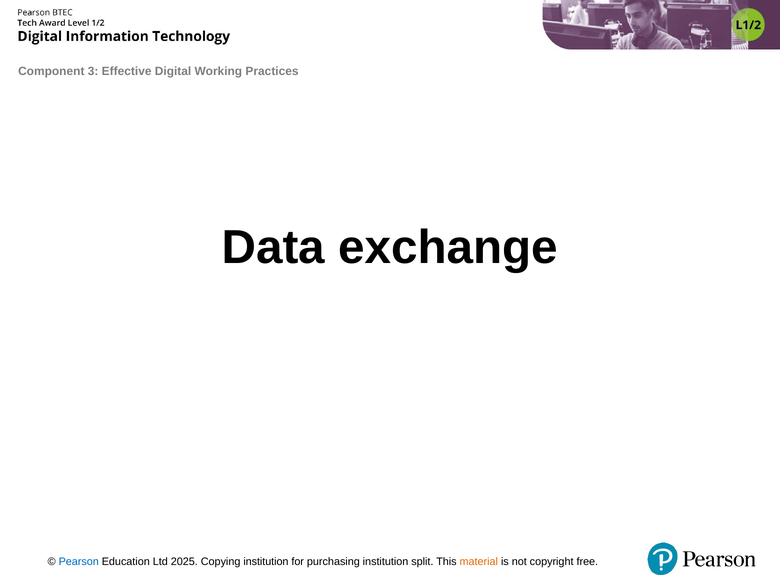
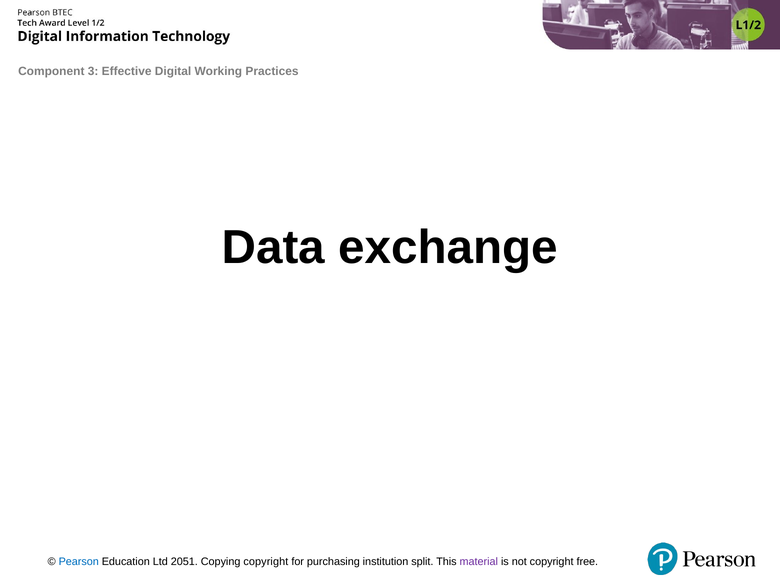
2025: 2025 -> 2051 (184, 562)
Copying institution: institution -> copyright (266, 562)
material colour: orange -> purple (479, 562)
